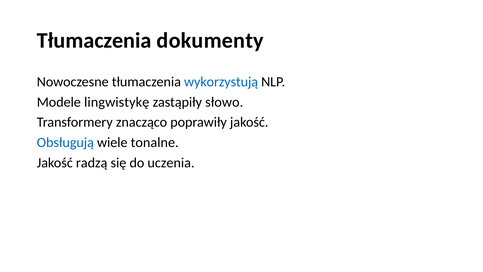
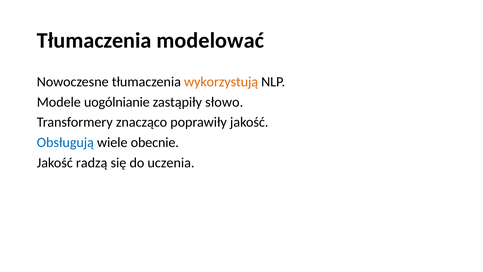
dokumenty: dokumenty -> modelować (210, 41)
wykorzystują colour: blue -> orange (221, 82)
lingwistykę: lingwistykę -> uogólnianie (117, 102)
tonalne: tonalne -> obecnie (155, 142)
